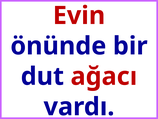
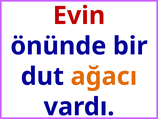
ağacı colour: red -> orange (104, 76)
